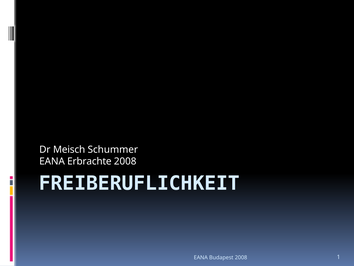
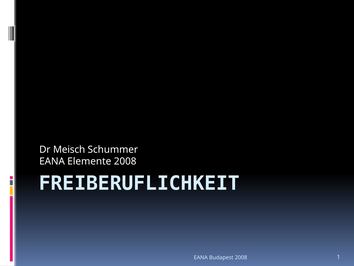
Erbrachte: Erbrachte -> Elemente (89, 161)
